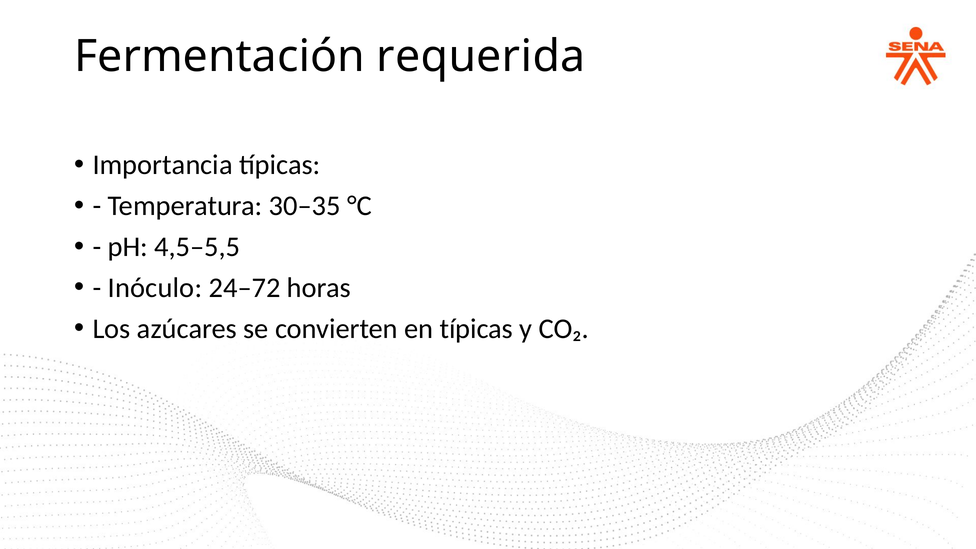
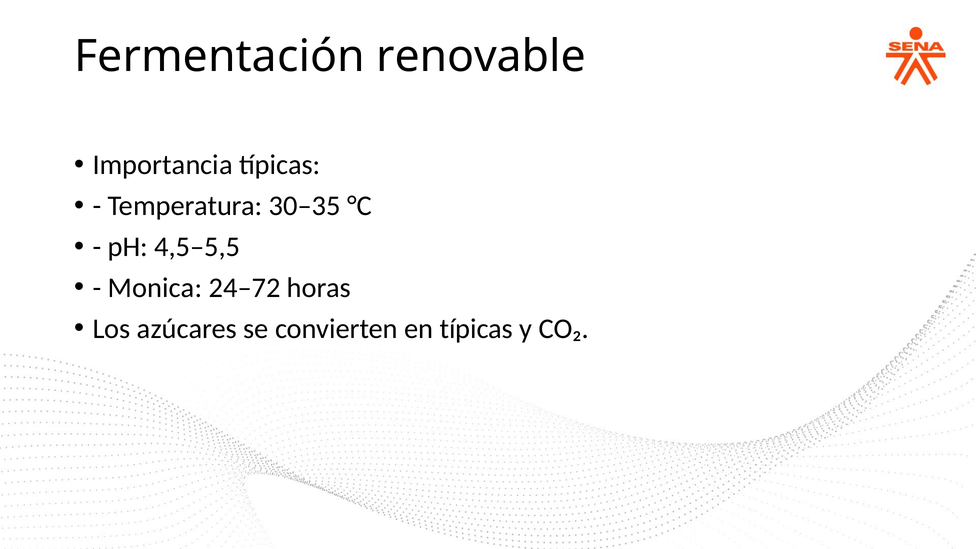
requerida: requerida -> renovable (481, 57)
Inóculo: Inóculo -> Monica (155, 288)
